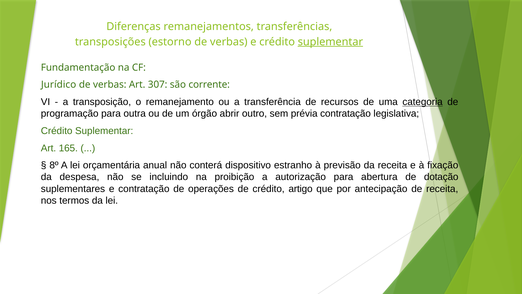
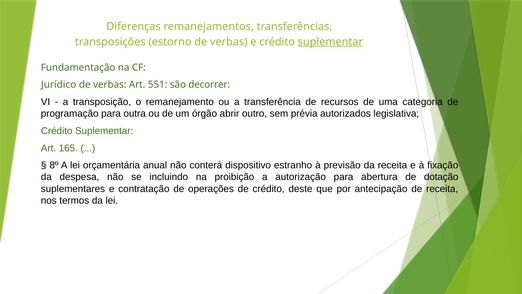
307: 307 -> 551 (158, 85)
corrente: corrente -> decorrer (209, 85)
categoria underline: present -> none (423, 102)
prévia contratação: contratação -> autorizados (345, 114)
artigo: artigo -> deste (300, 189)
